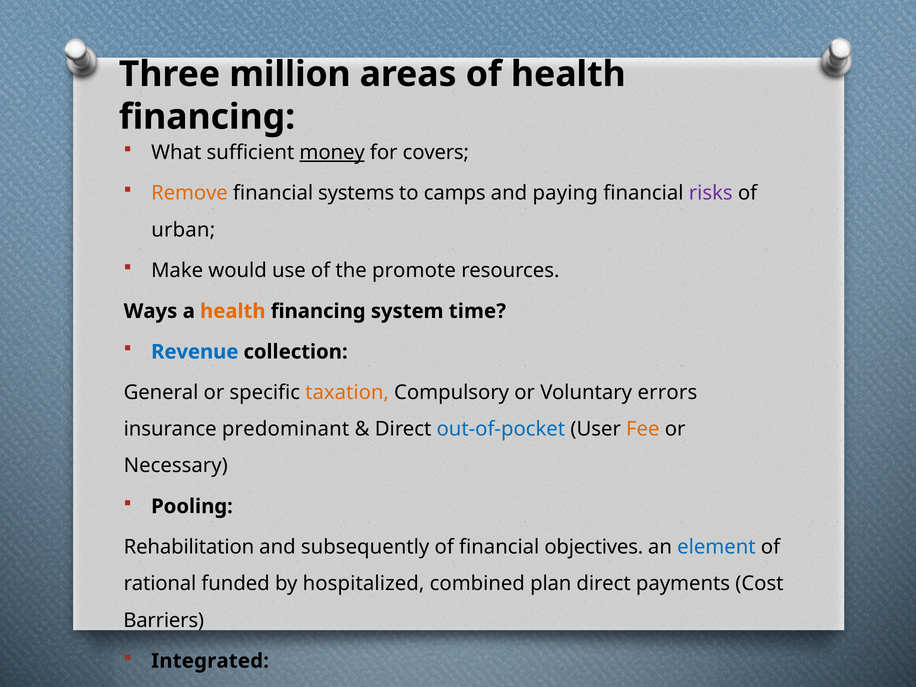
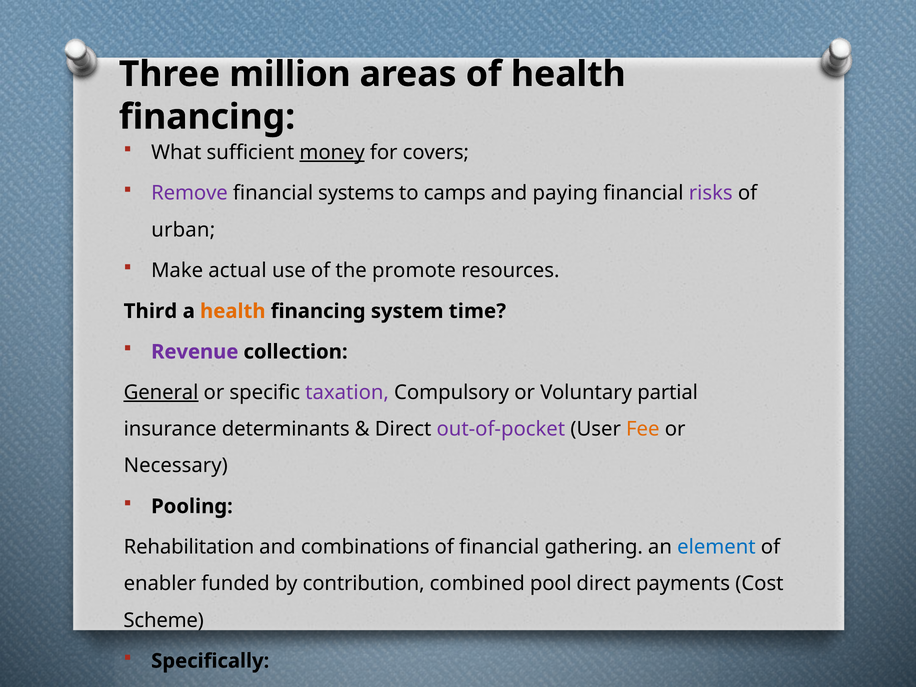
Remove colour: orange -> purple (189, 193)
would: would -> actual (237, 271)
Ways: Ways -> Third (150, 311)
Revenue colour: blue -> purple (195, 352)
General underline: none -> present (161, 393)
taxation colour: orange -> purple (347, 393)
errors: errors -> partial (668, 393)
predominant: predominant -> determinants (286, 429)
out-of-pocket colour: blue -> purple (501, 429)
subsequently: subsequently -> combinations (365, 547)
objectives: objectives -> gathering (594, 547)
rational: rational -> enabler (160, 584)
hospitalized: hospitalized -> contribution (364, 584)
plan: plan -> pool (551, 584)
Barriers: Barriers -> Scheme (164, 620)
Integrated: Integrated -> Specifically (210, 661)
